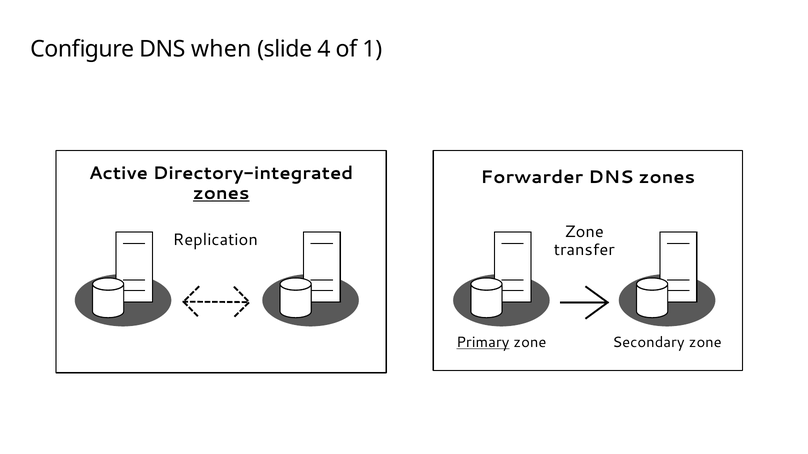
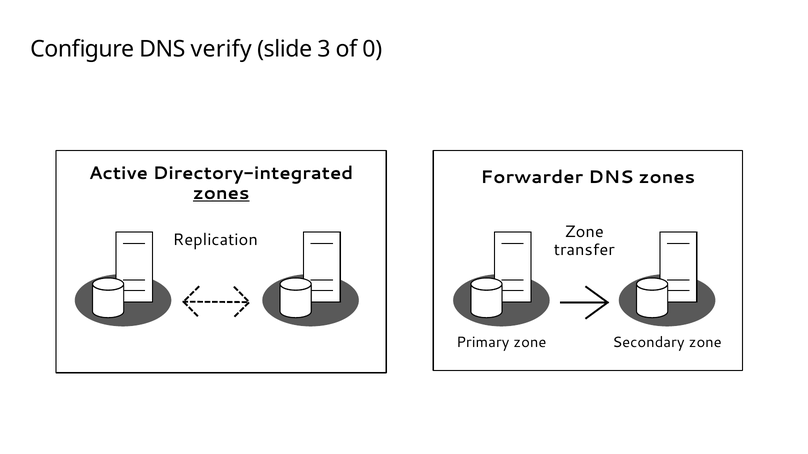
when: when -> verify (221, 49)
4: 4 -> 3 (324, 49)
1: 1 -> 0 (372, 49)
Primary underline: present -> none (483, 343)
